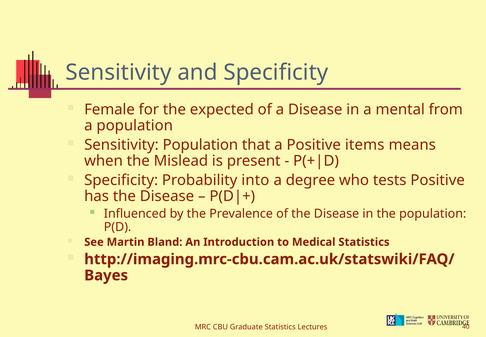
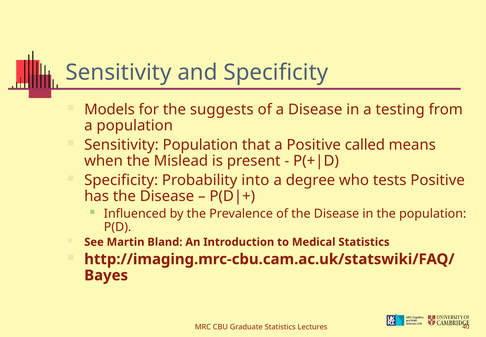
Female: Female -> Models (110, 109)
expected: expected -> suggests (222, 109)
mental: mental -> testing (400, 109)
items: items -> called (365, 145)
